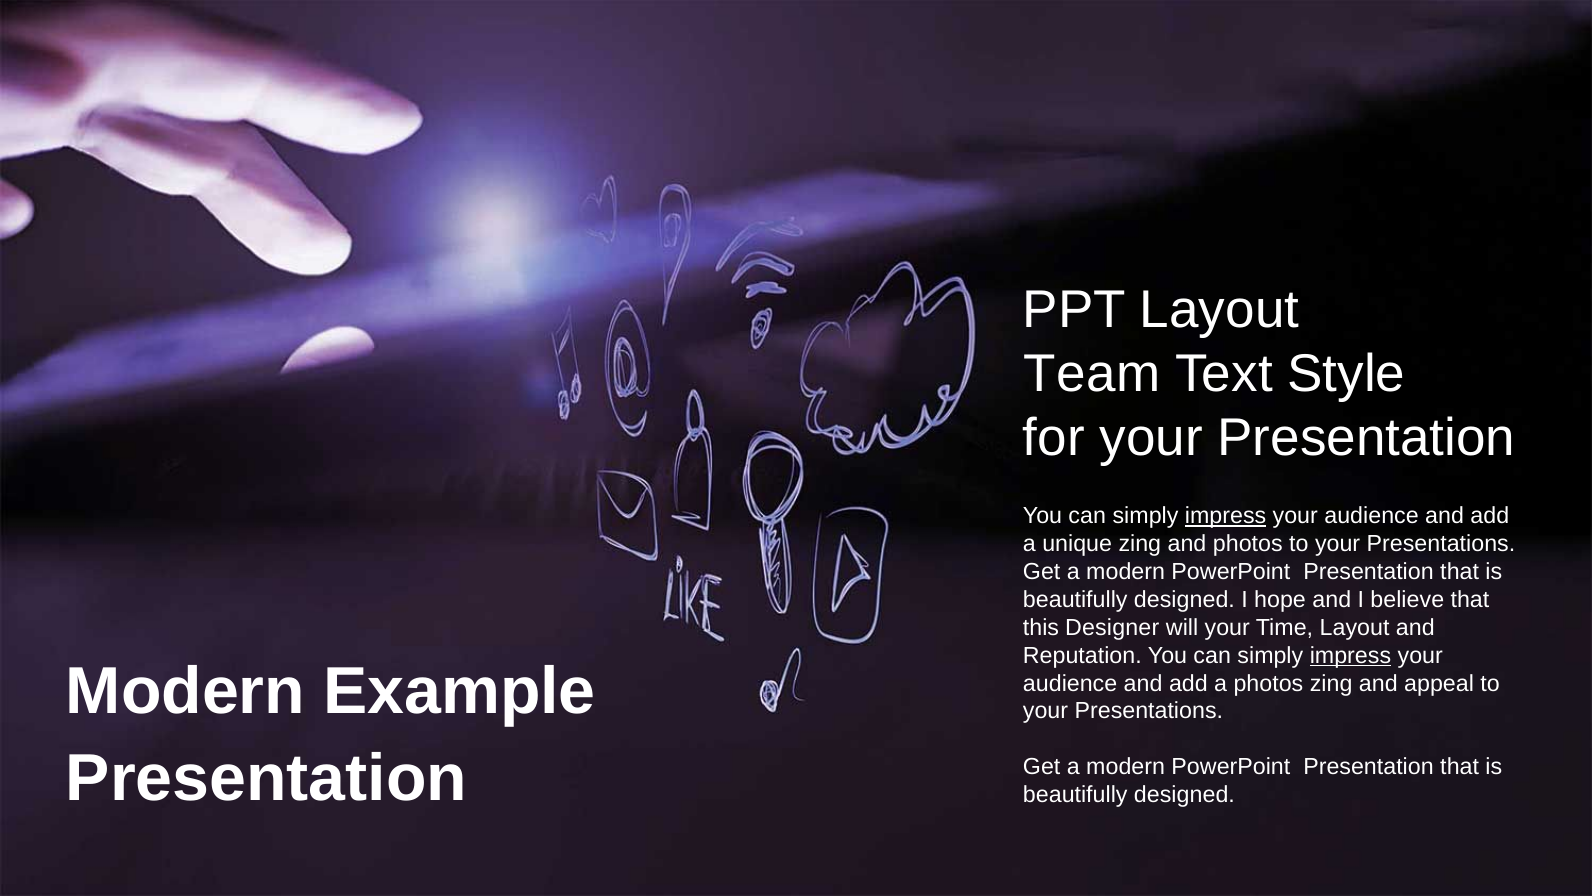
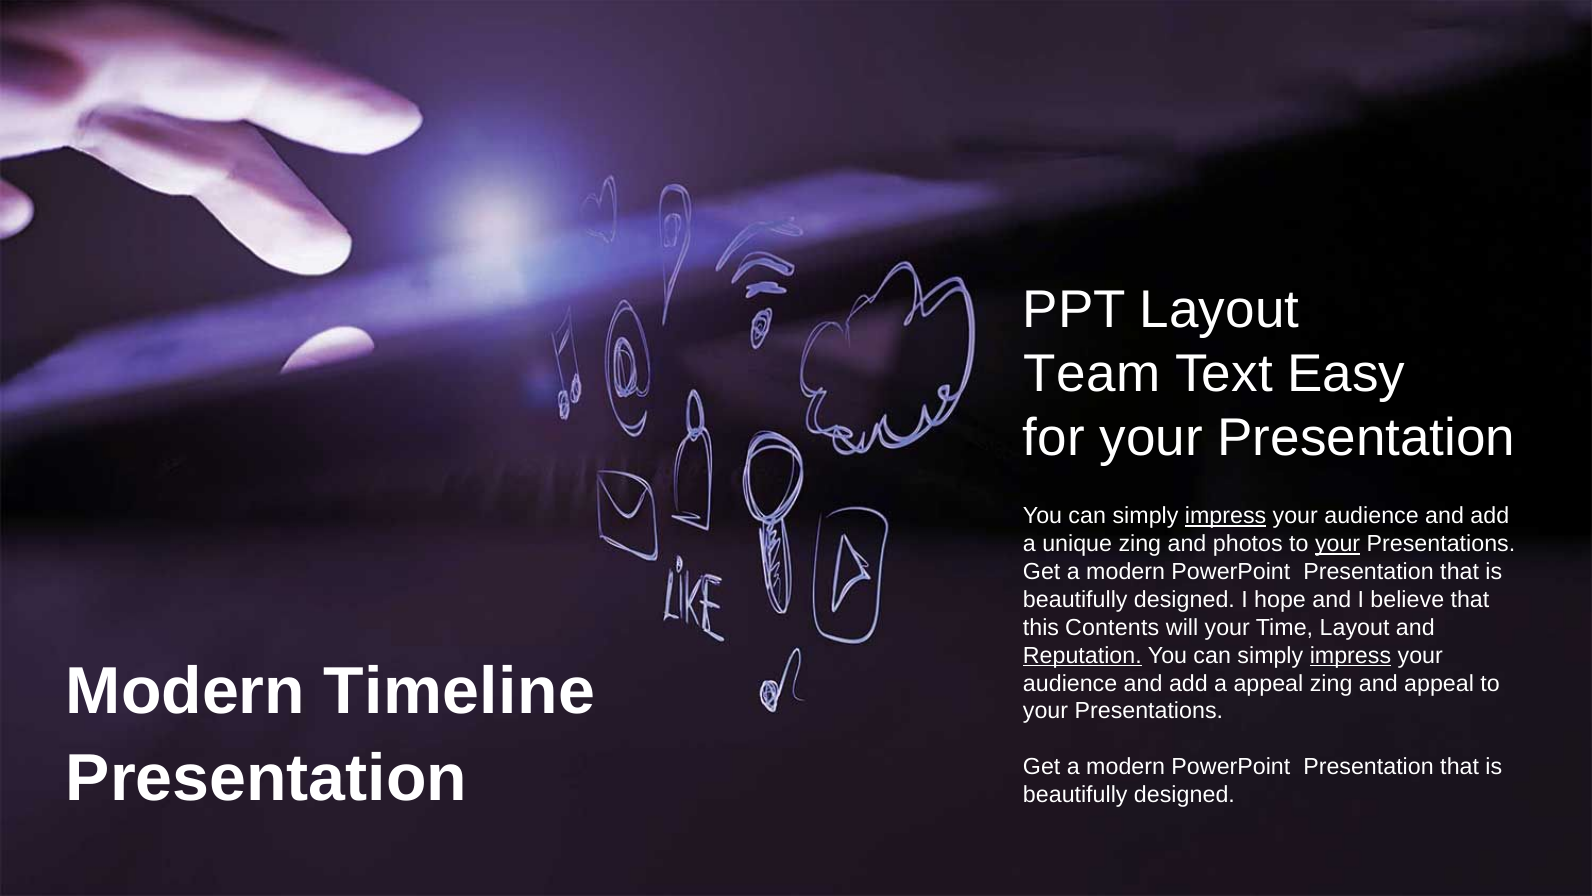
Style: Style -> Easy (1346, 374)
your underline: none -> present (1338, 544)
Designer: Designer -> Contents (1112, 627)
Reputation underline: none -> present (1082, 655)
Example: Example -> Timeline (459, 691)
a photos: photos -> appeal (1268, 683)
